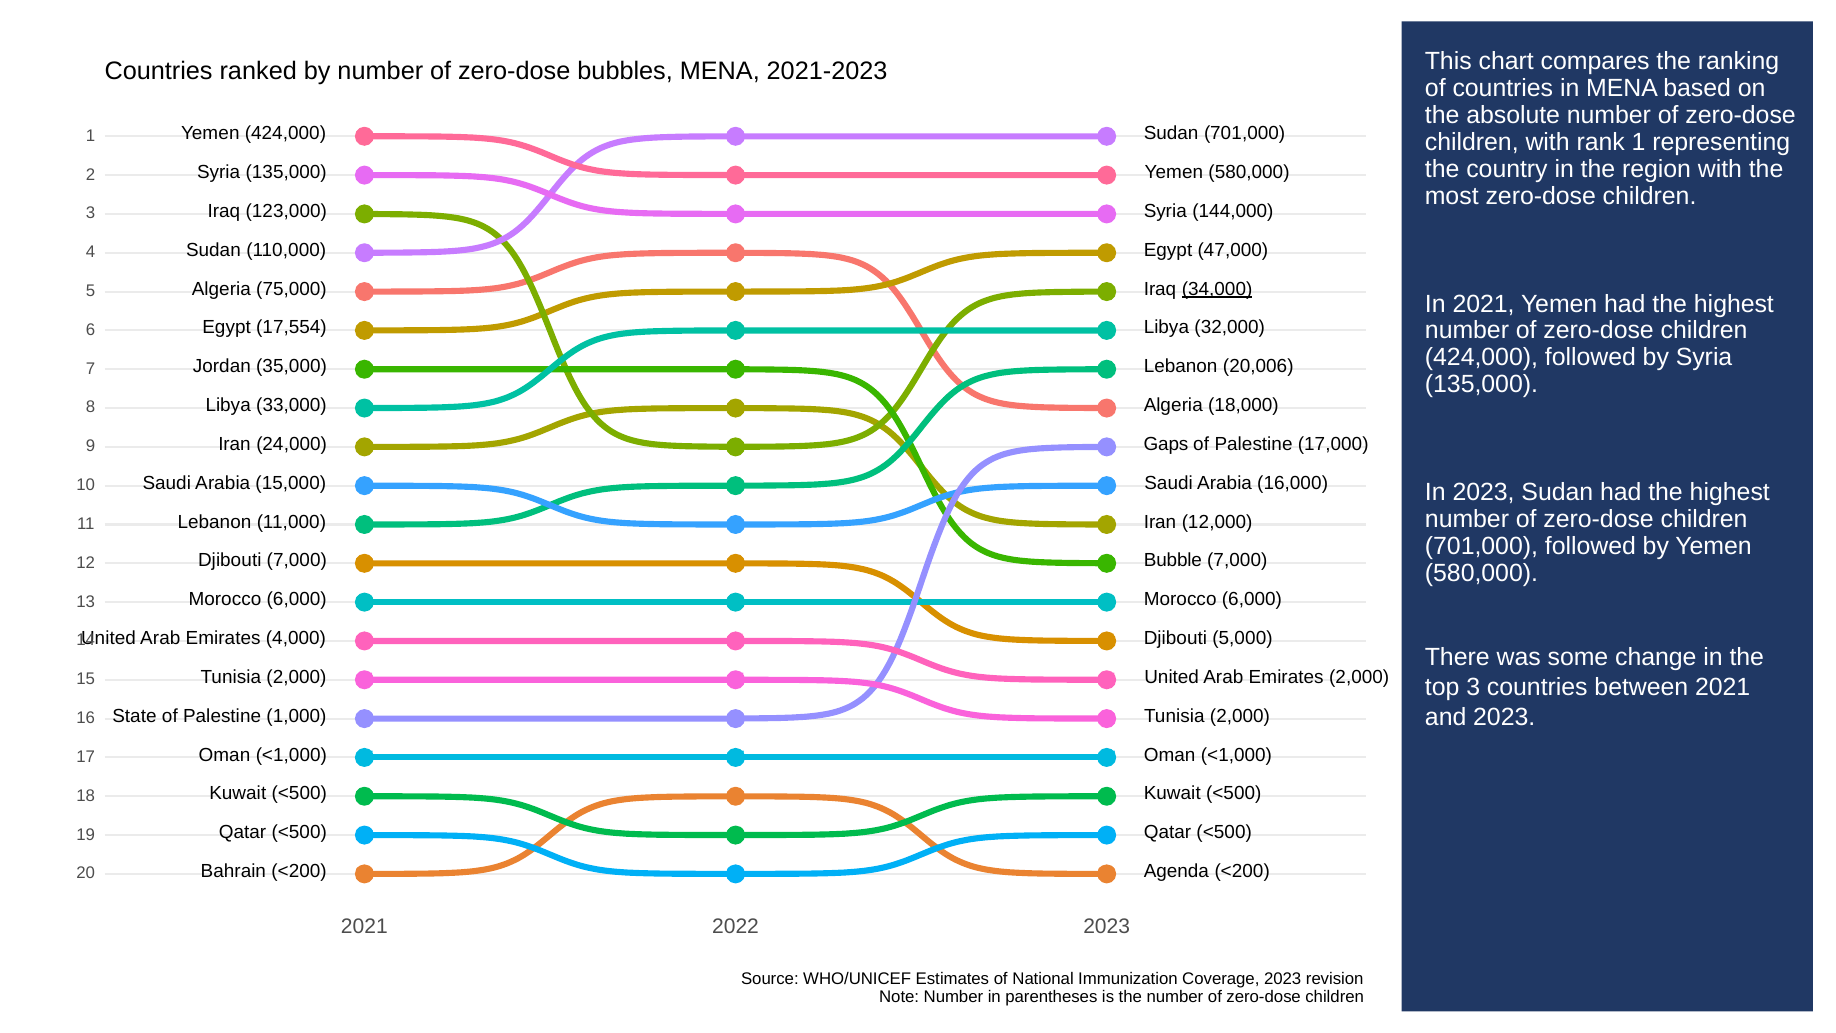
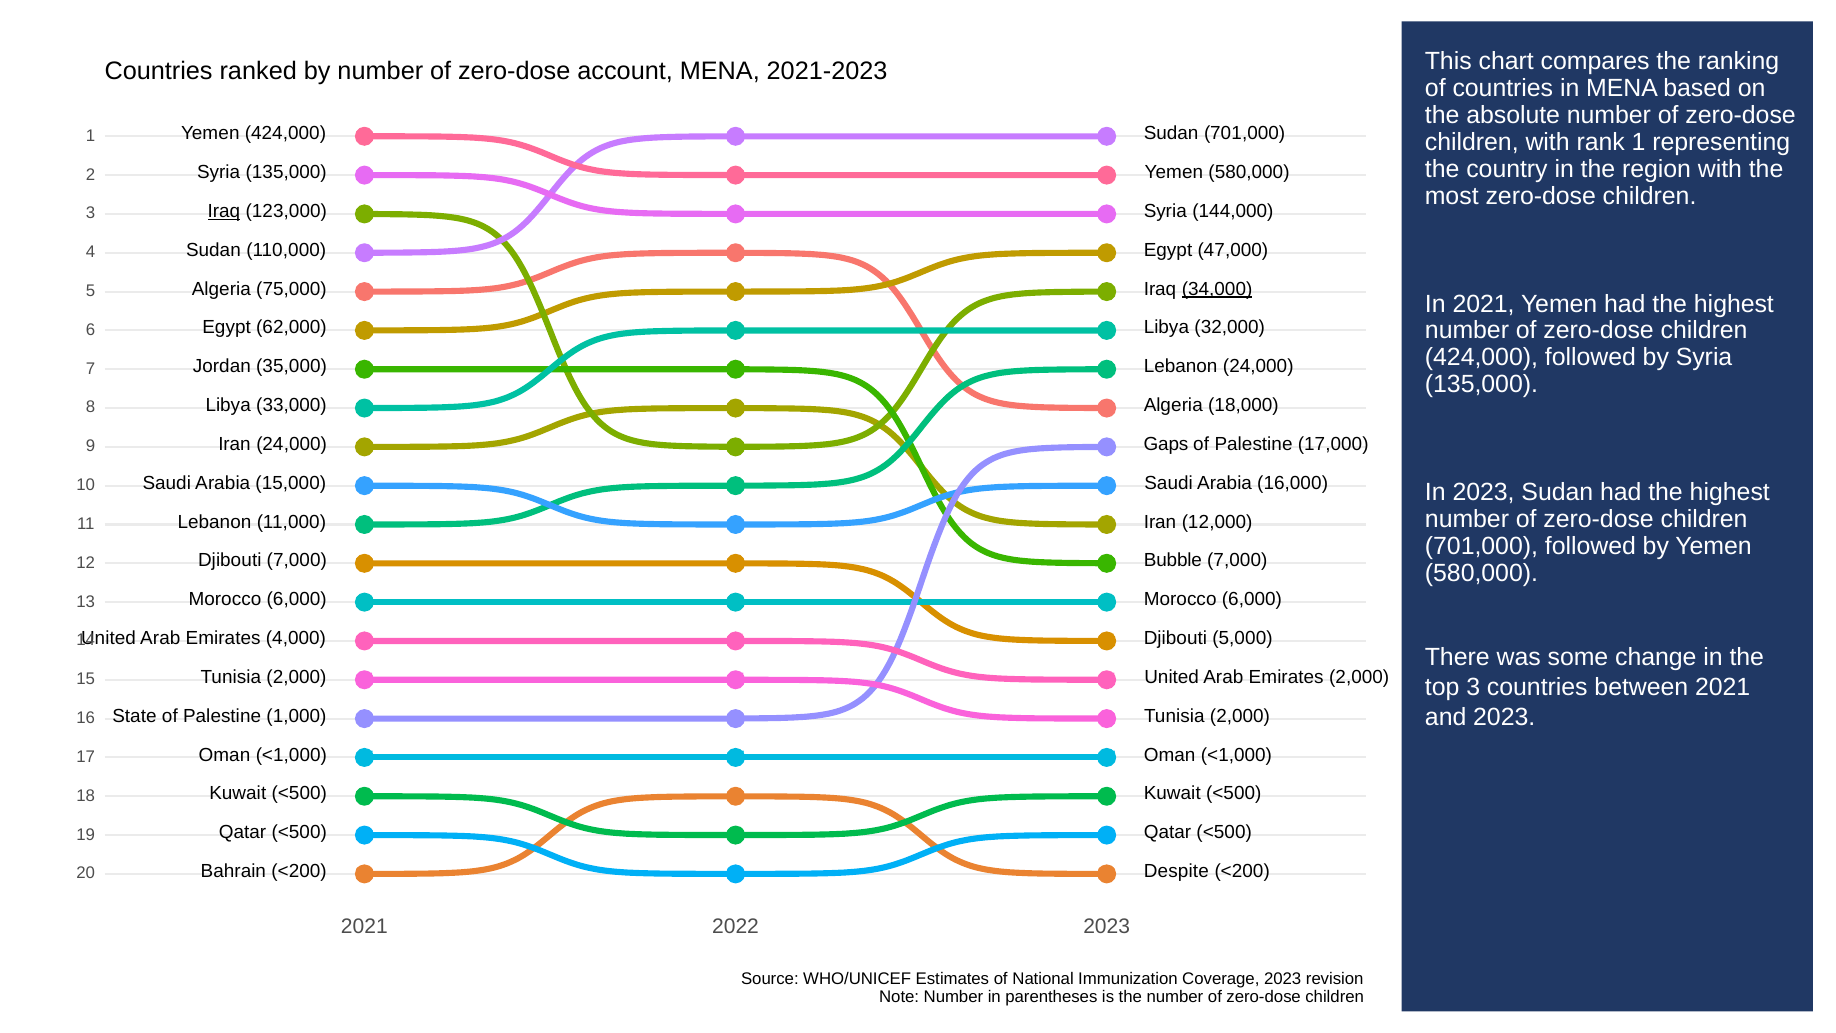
bubbles: bubbles -> account (625, 71)
Iraq underline: none -> present (224, 211)
17,554: 17,554 -> 62,000 (291, 328)
Lebanon 20,006: 20,006 -> 24,000 (1258, 366)
Agenda: Agenda -> Despite (1176, 871)
